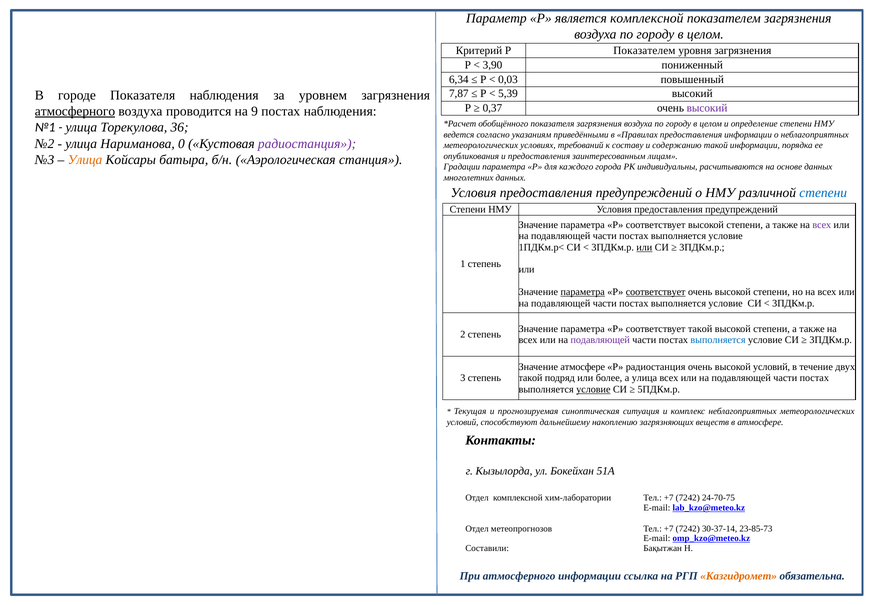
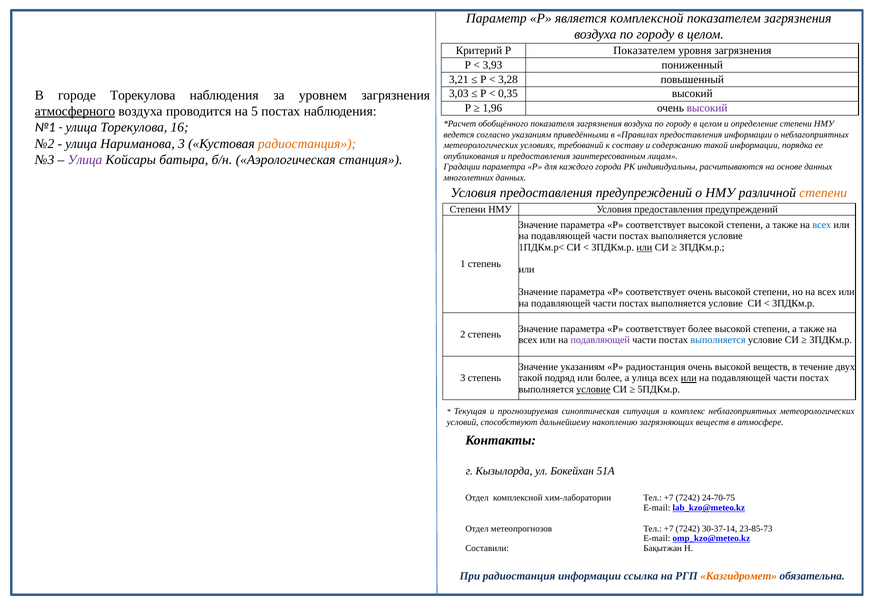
3,90: 3,90 -> 3,93 (493, 65)
6,34: 6,34 -> 3,21 (459, 79)
0,03: 0,03 -> 3,28 (508, 79)
7,87: 7,87 -> 3,03 (459, 94)
5,39: 5,39 -> 0,35 (508, 94)
городе Показателя: Показателя -> Торекулова (143, 95)
0,37: 0,37 -> 1,96 (492, 108)
9: 9 -> 5 (255, 111)
36: 36 -> 16 (180, 128)
Нариманова 0: 0 -> 3 (181, 144)
радиостанция colour: purple -> orange (307, 144)
Улица colour: orange -> purple (85, 160)
степени colour: blue -> orange (823, 193)
всех colour: purple -> blue (822, 225)
параметра underline: present -> none (583, 292)
соответствует underline: present -> none (656, 292)
соответствует такой: такой -> более (700, 329)
Значение атмосфере: атмосфере -> указаниям (583, 367)
высокой условий: условий -> веществ (772, 367)
или underline: none -> present (689, 378)
При атмосферного: атмосферного -> радиостанция (519, 576)
